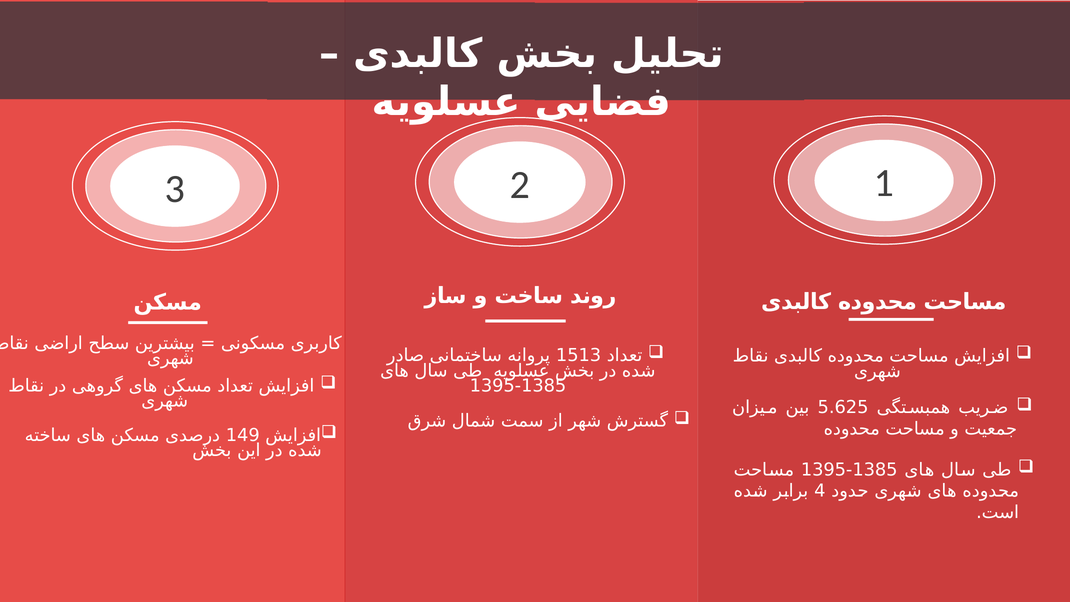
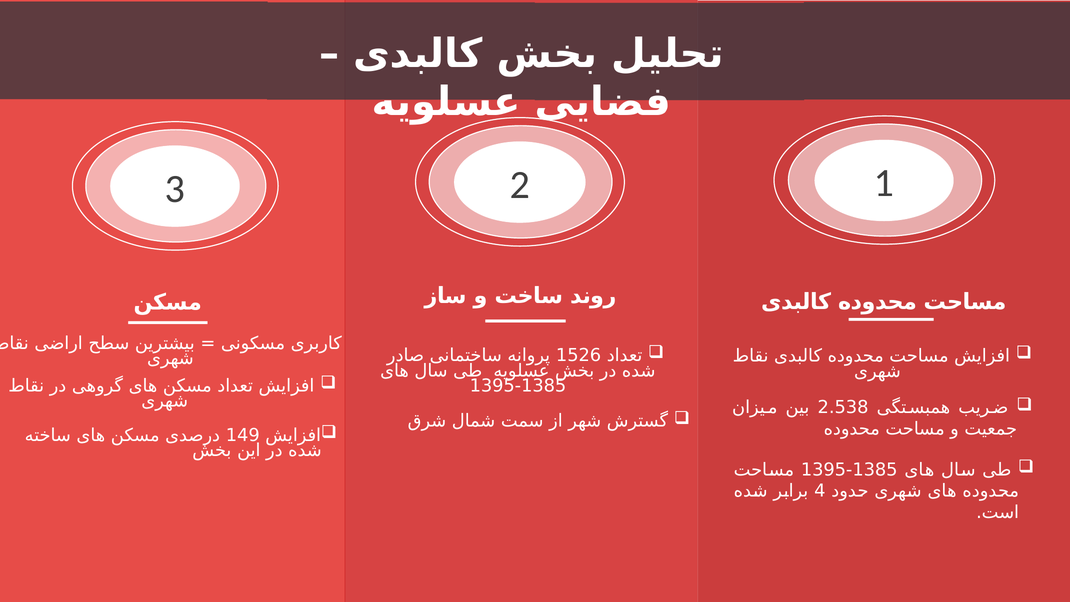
1513: 1513 -> 1526 (579, 355)
5.625: 5.625 -> 2.538 (843, 407)
